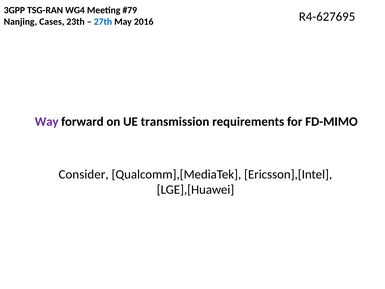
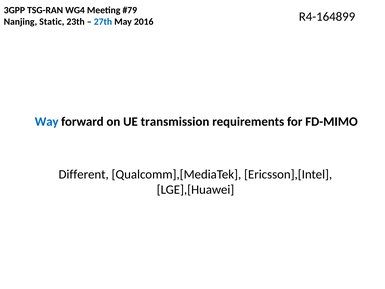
Cases: Cases -> Static (52, 22)
R4-627695: R4-627695 -> R4-164899 (327, 16)
Way colour: purple -> blue (47, 122)
Consider: Consider -> Different (84, 174)
